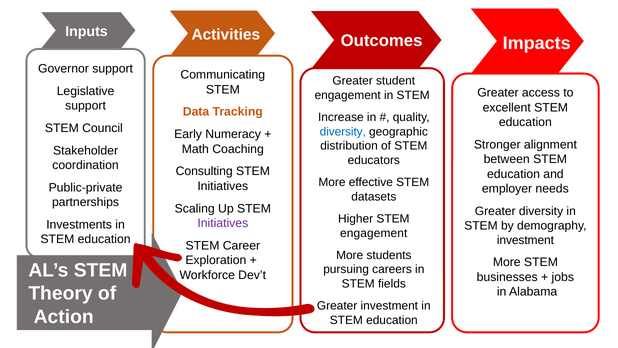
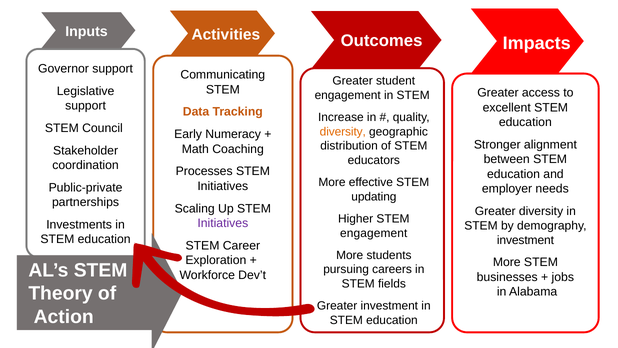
diversity colour: blue -> orange (343, 132)
Consulting: Consulting -> Processes (204, 171)
datasets: datasets -> updating (374, 196)
